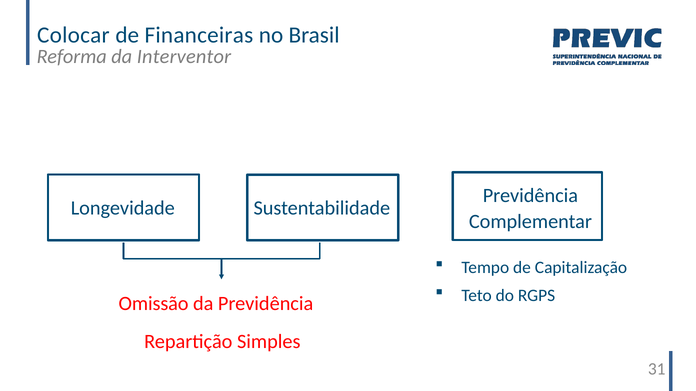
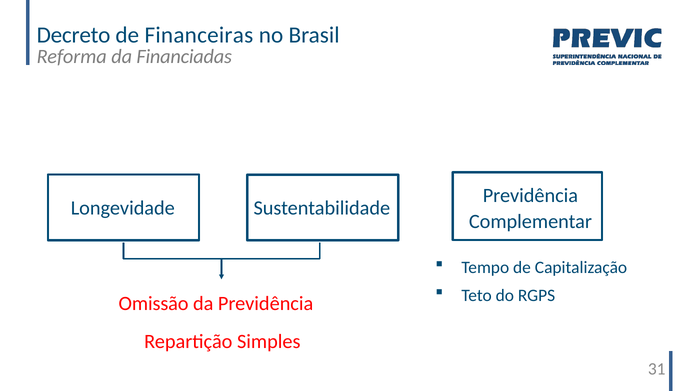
Colocar: Colocar -> Decreto (74, 35)
Interventor: Interventor -> Financiadas (184, 57)
